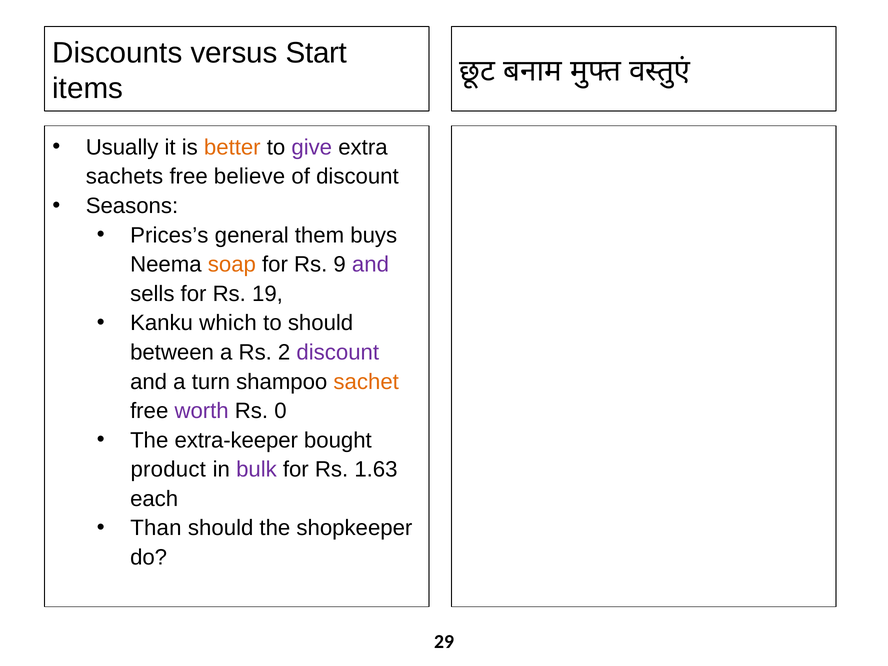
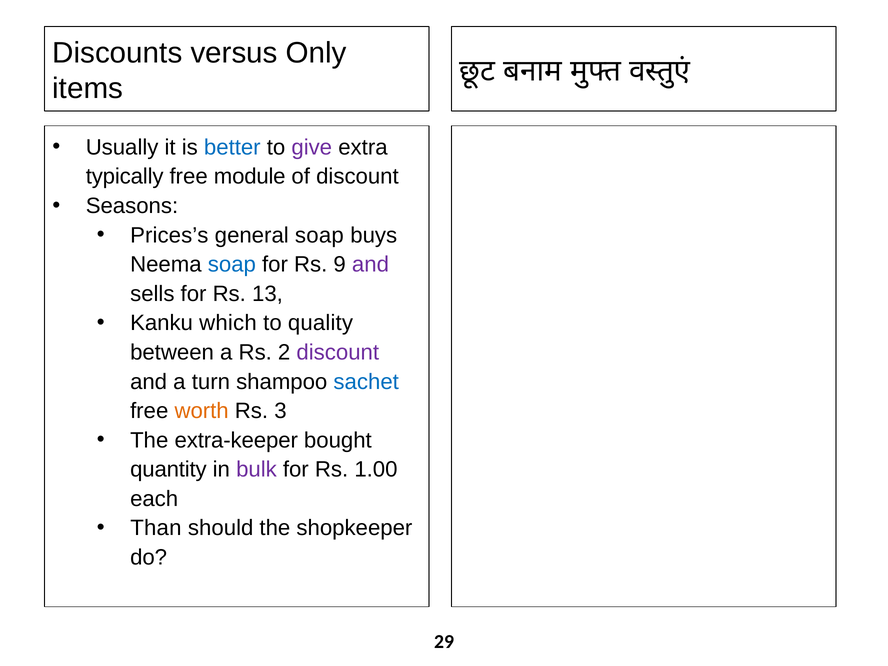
Start: Start -> Only (316, 53)
better colour: orange -> blue (232, 147)
sachets: sachets -> typically (125, 177)
believe: believe -> module (250, 177)
general them: them -> soap (319, 235)
soap colour: orange -> blue (232, 264)
19: 19 -> 13 (267, 294)
to should: should -> quality (320, 323)
sachet colour: orange -> blue (366, 382)
worth colour: purple -> orange (202, 411)
0: 0 -> 3 (280, 411)
product: product -> quantity (168, 470)
1.63: 1.63 -> 1.00 (376, 470)
